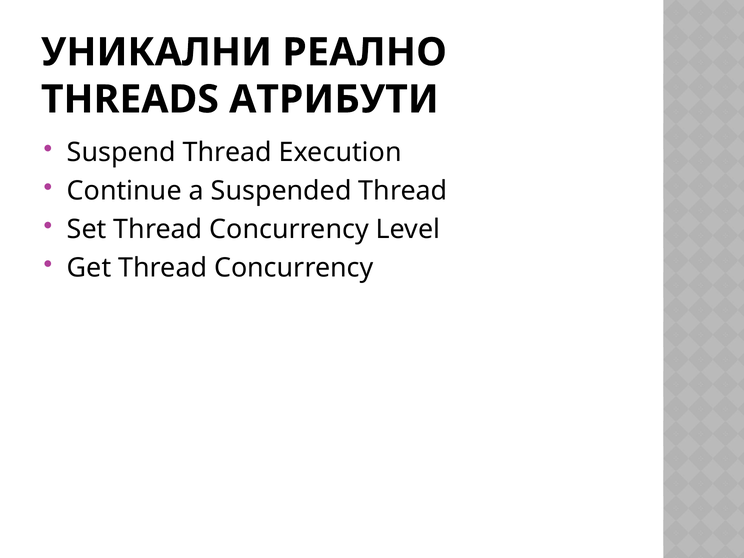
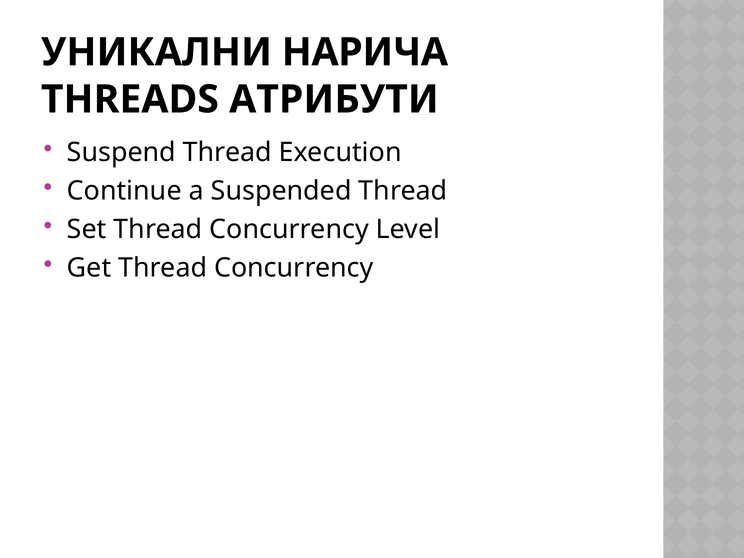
РЕАЛНО: РЕАЛНО -> НАРИЧА (365, 52)
